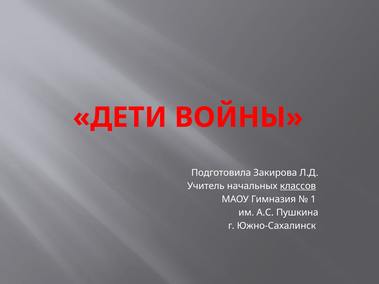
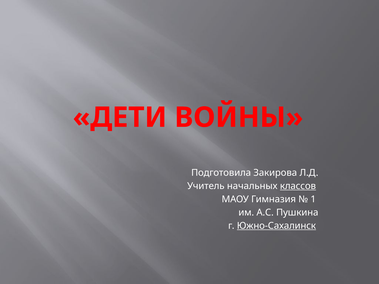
Южно-Сахалинск underline: none -> present (276, 226)
